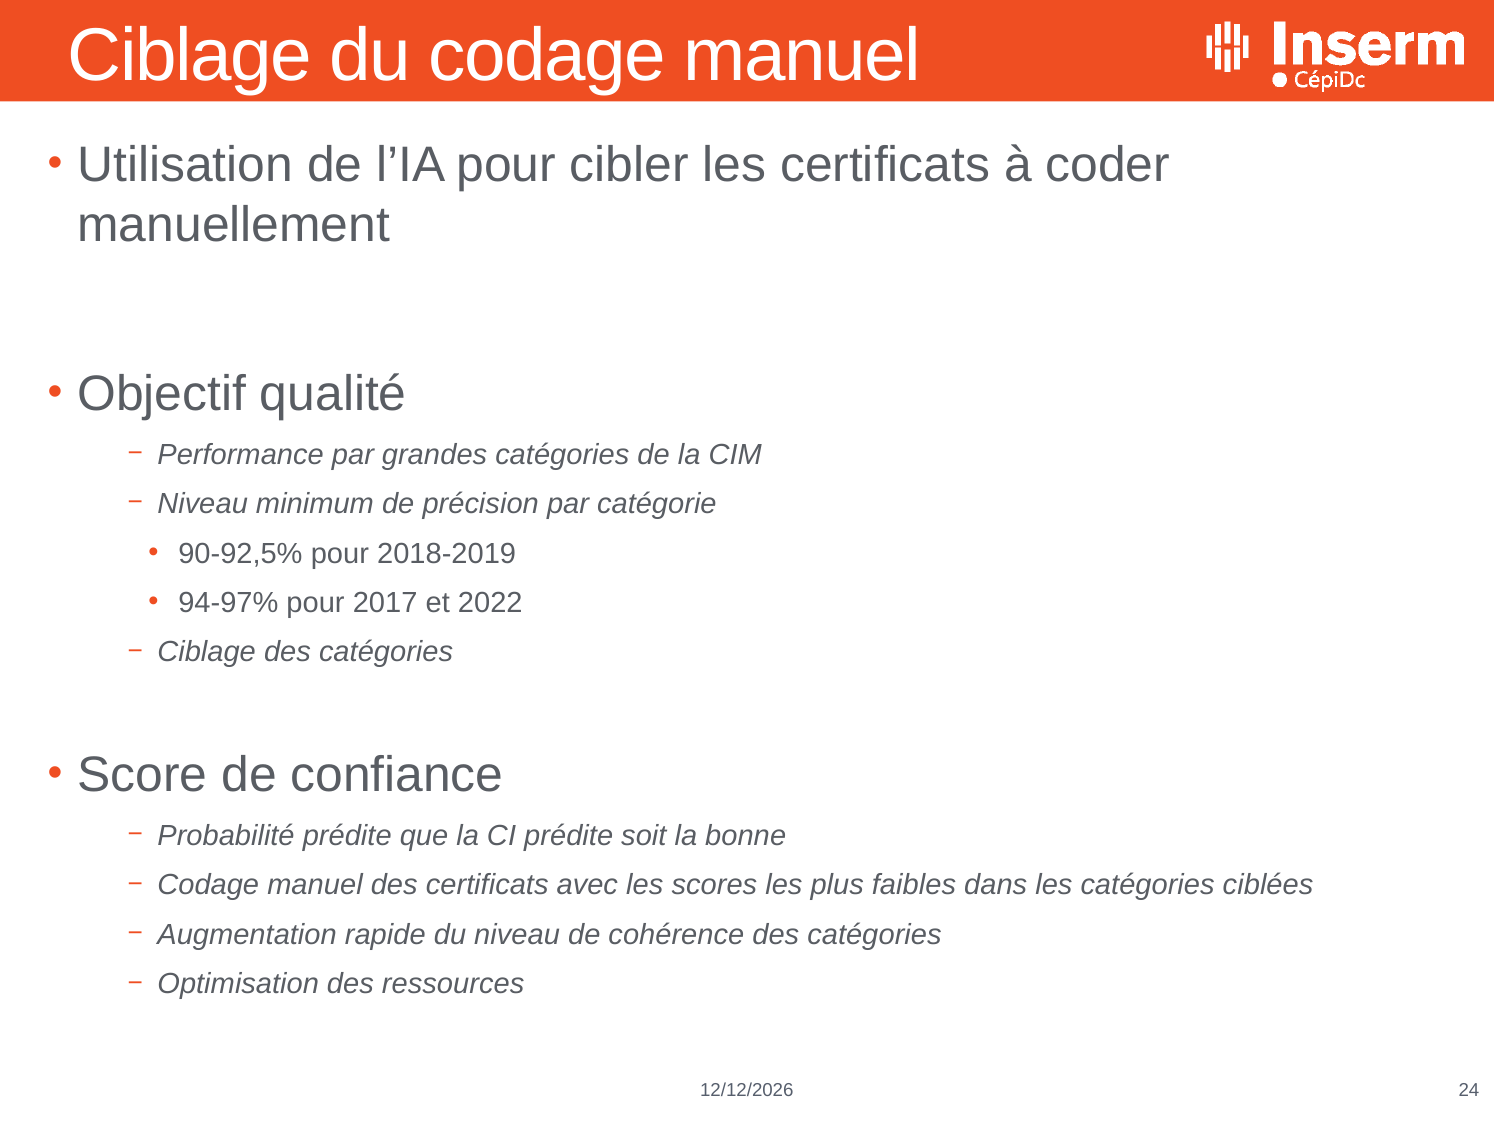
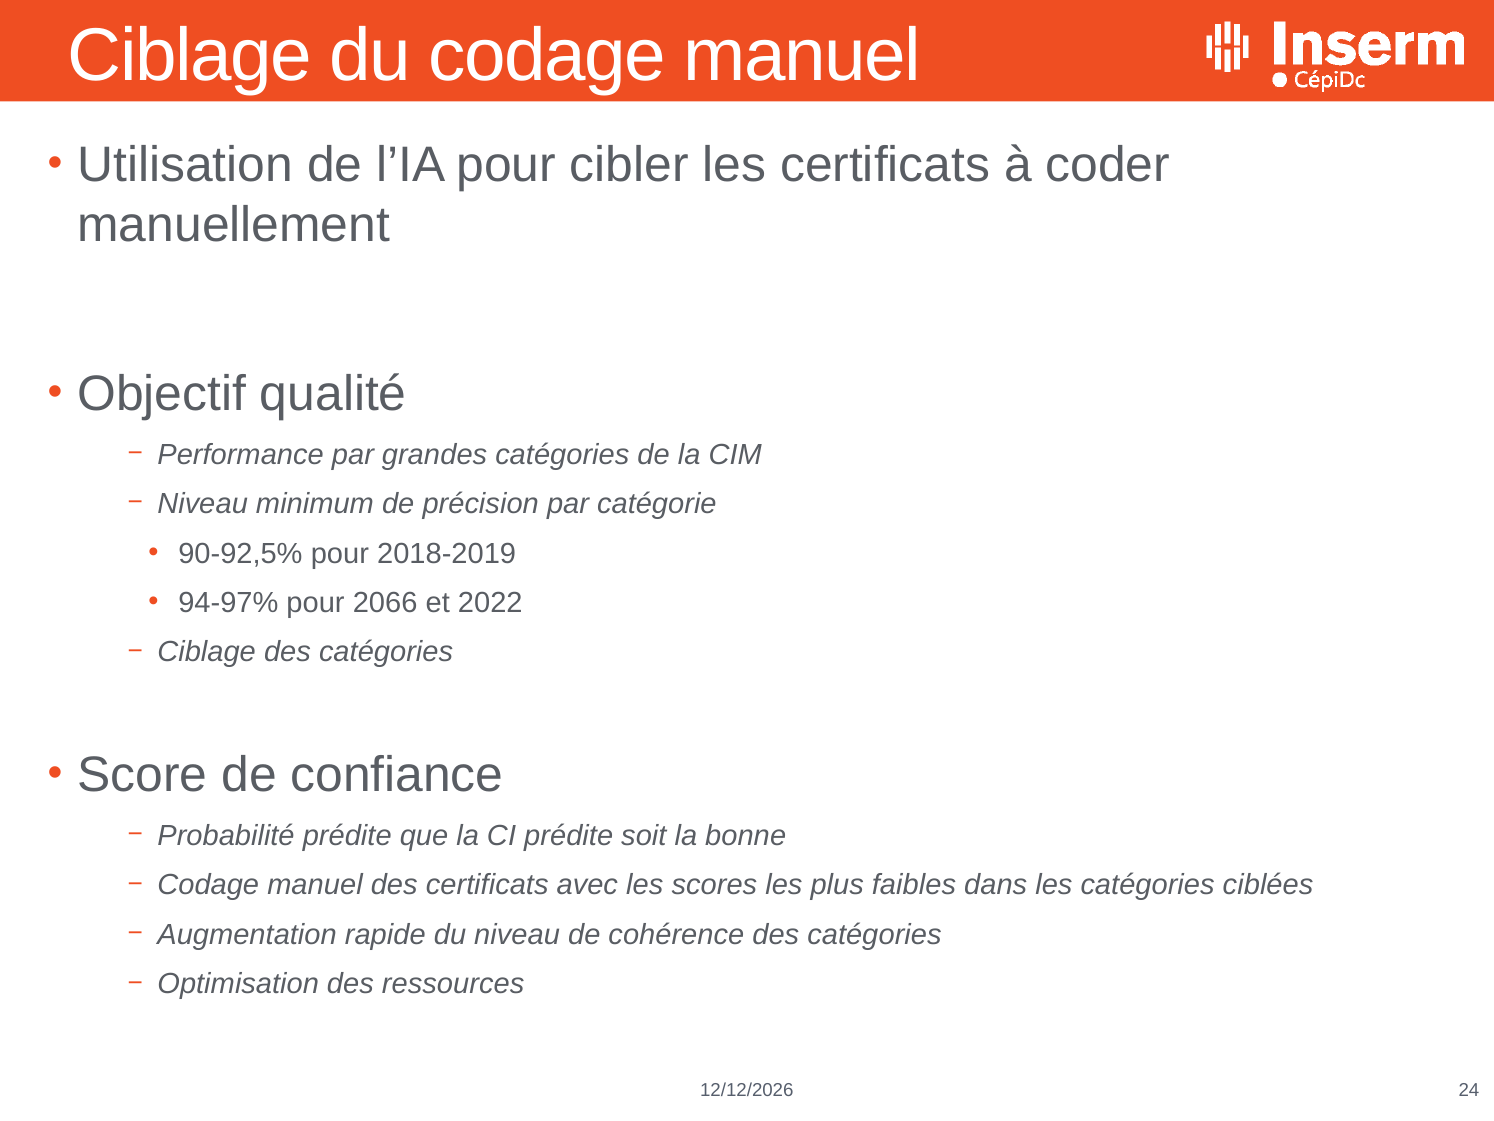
2017: 2017 -> 2066 (385, 603)
